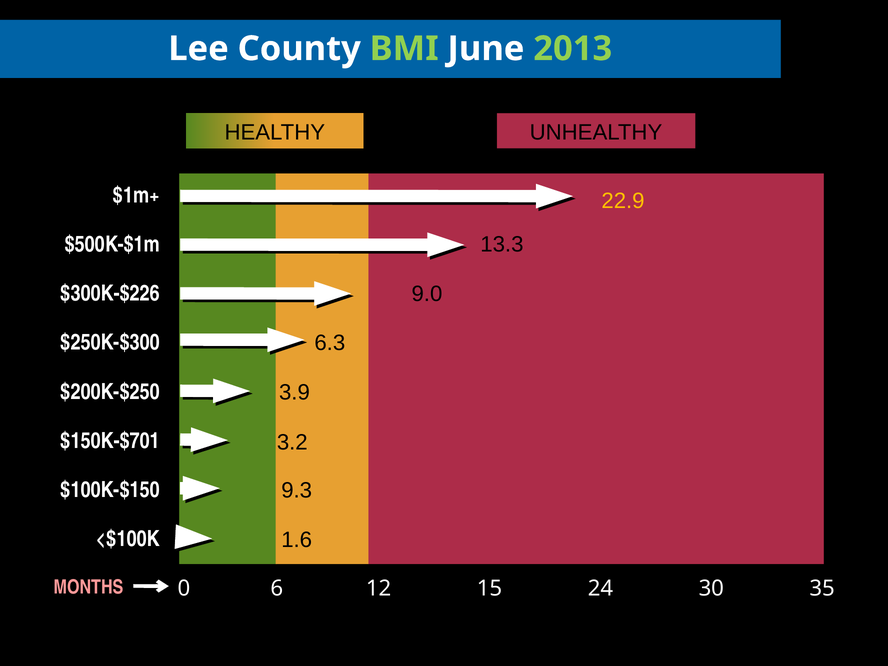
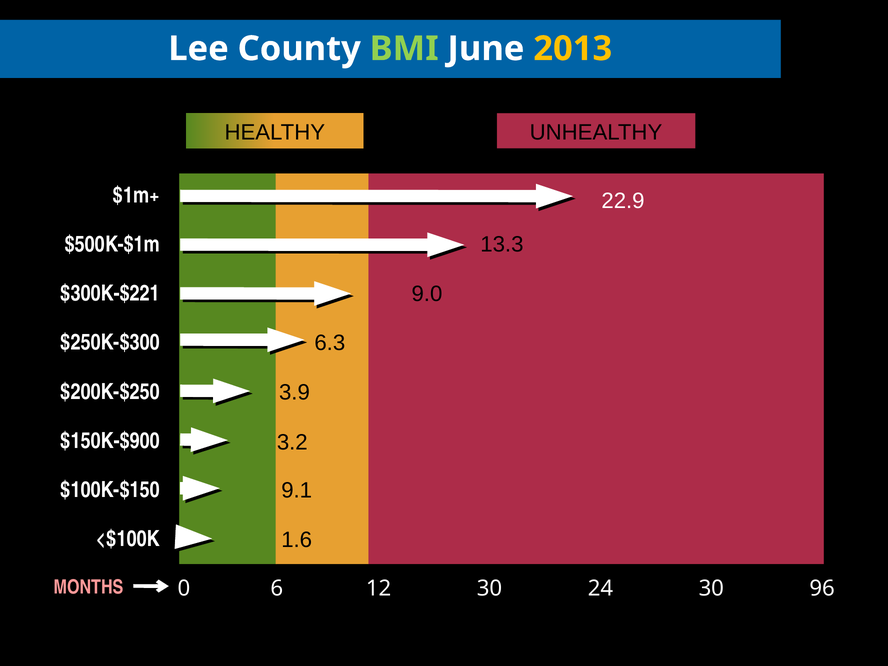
2013 colour: light green -> yellow (573, 49)
22.9 colour: yellow -> white (623, 201)
$300K-$226: $300K-$226 -> $300K-$221 (110, 294)
$150K-$701: $150K-$701 -> $150K-$900 (110, 441)
9.3: 9.3 -> 9.1 (297, 491)
12 15: 15 -> 30 (489, 588)
35: 35 -> 96 (822, 588)
